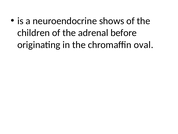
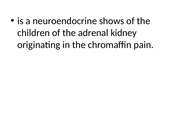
before: before -> kidney (124, 33)
oval: oval -> pain (144, 45)
